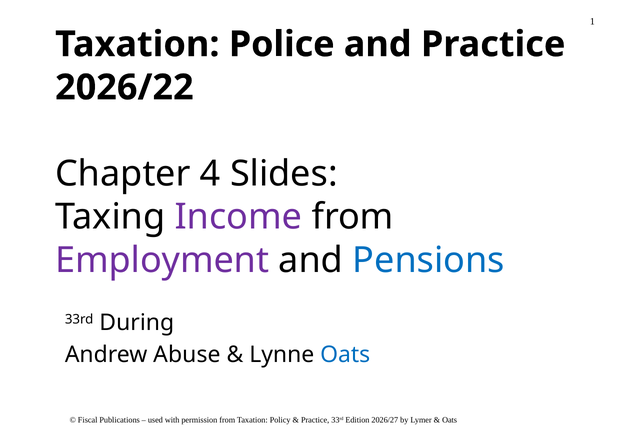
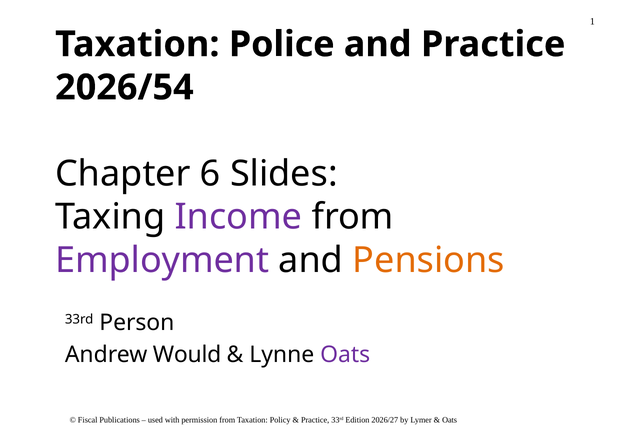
2026/22: 2026/22 -> 2026/54 (124, 88)
4: 4 -> 6 (210, 174)
Pensions colour: blue -> orange (429, 261)
During: During -> Person (137, 323)
Abuse: Abuse -> Would (187, 355)
Oats colour: blue -> purple (345, 355)
